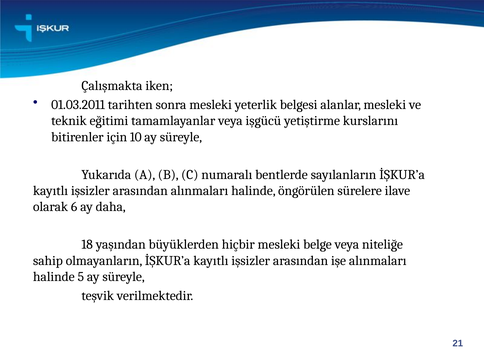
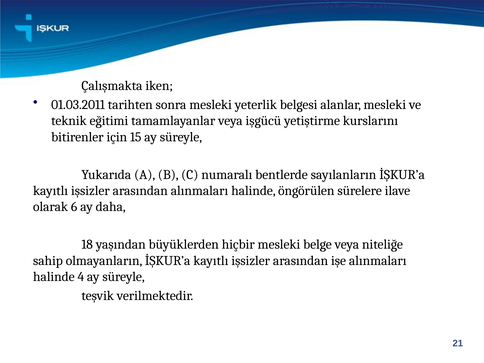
10: 10 -> 15 (136, 137)
5: 5 -> 4 (81, 277)
